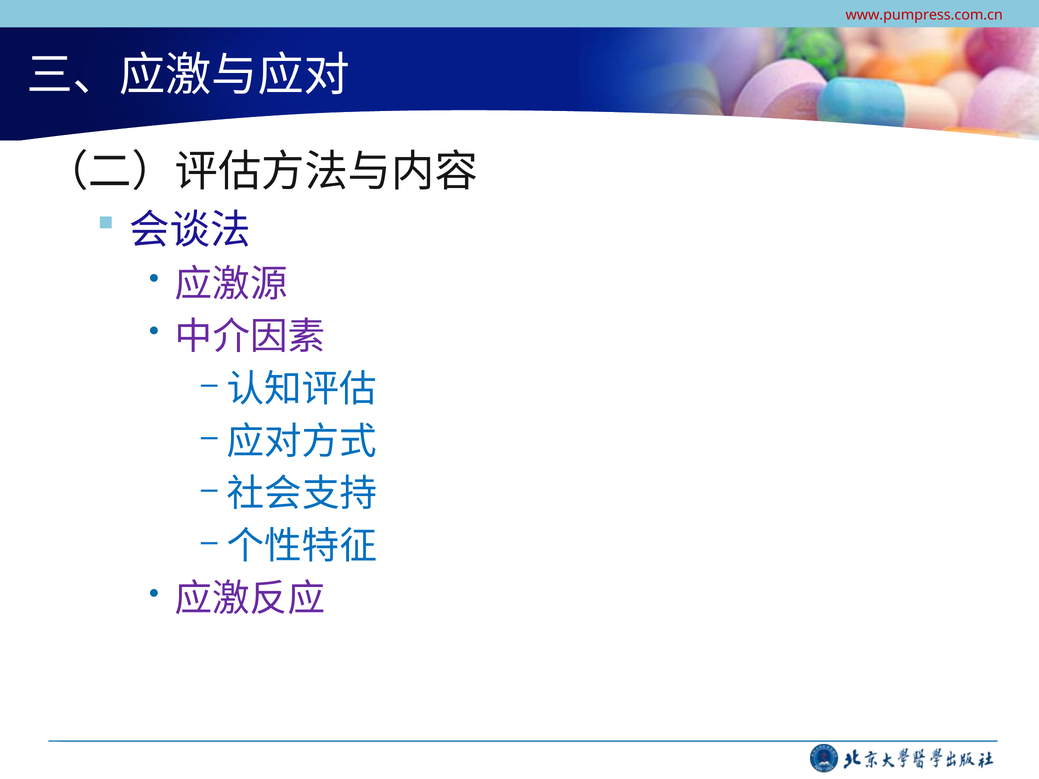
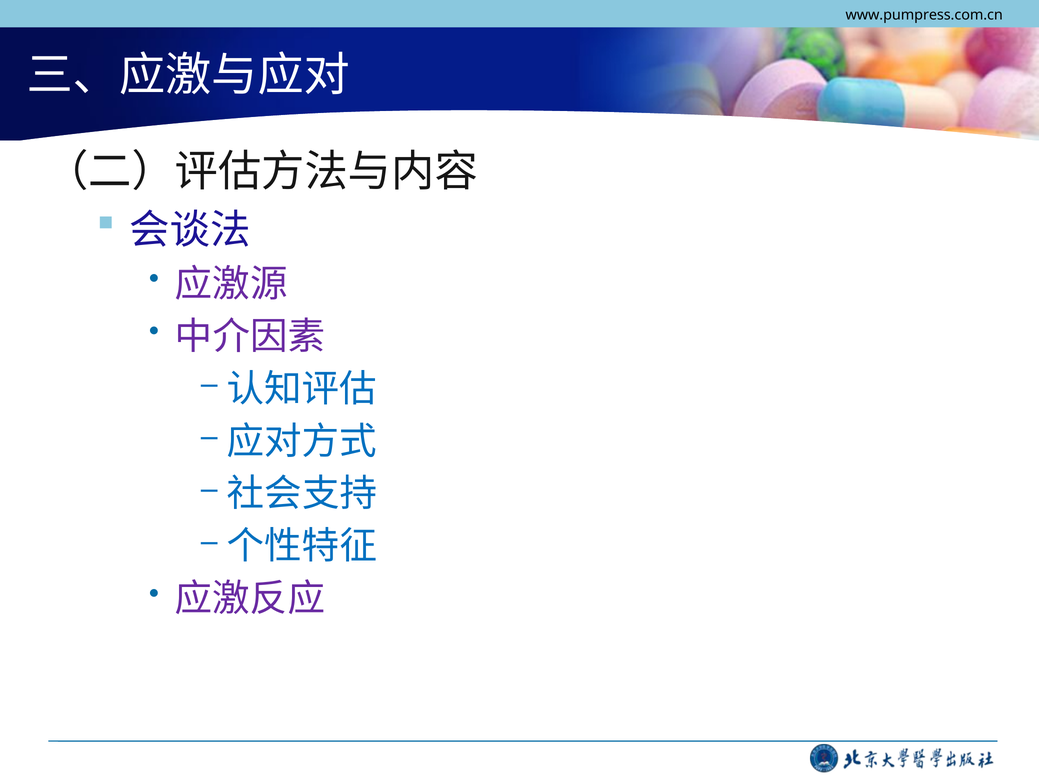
www.pumpress.com.cn colour: red -> black (924, 15)
